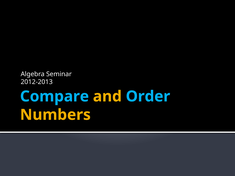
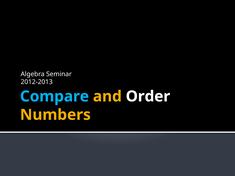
Order colour: light blue -> white (148, 97)
